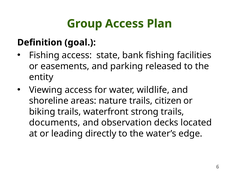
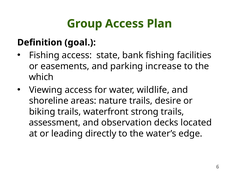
released: released -> increase (163, 66)
entity: entity -> which (41, 77)
citizen: citizen -> desire (168, 101)
documents: documents -> assessment (55, 122)
